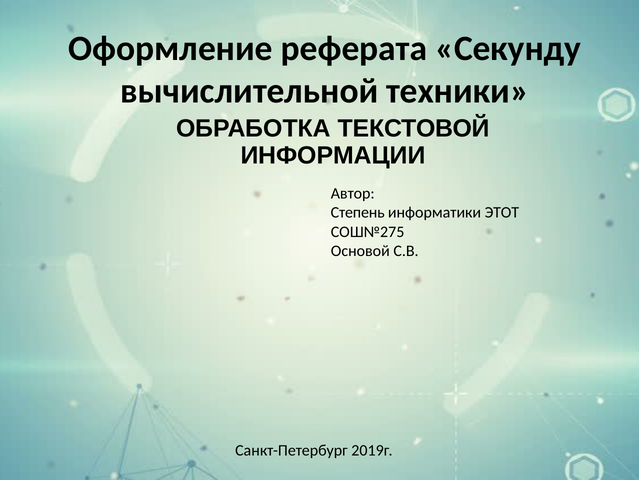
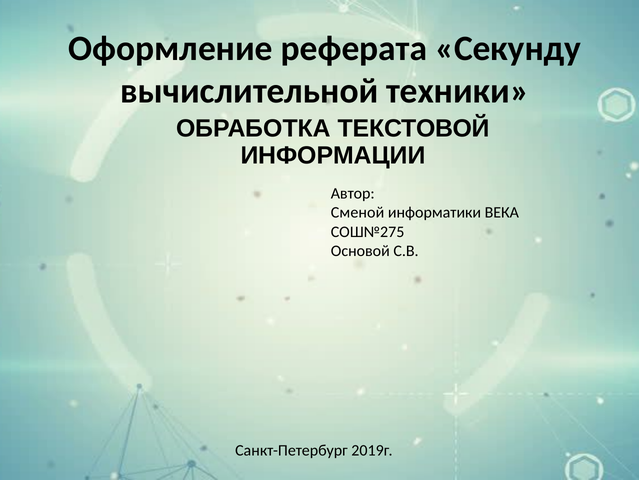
Степень: Степень -> Сменой (358, 212)
ЭТОТ: ЭТОТ -> ВЕКА (502, 212)
